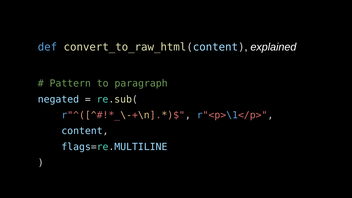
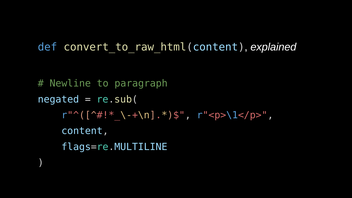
Pattern: Pattern -> Newline (70, 83)
